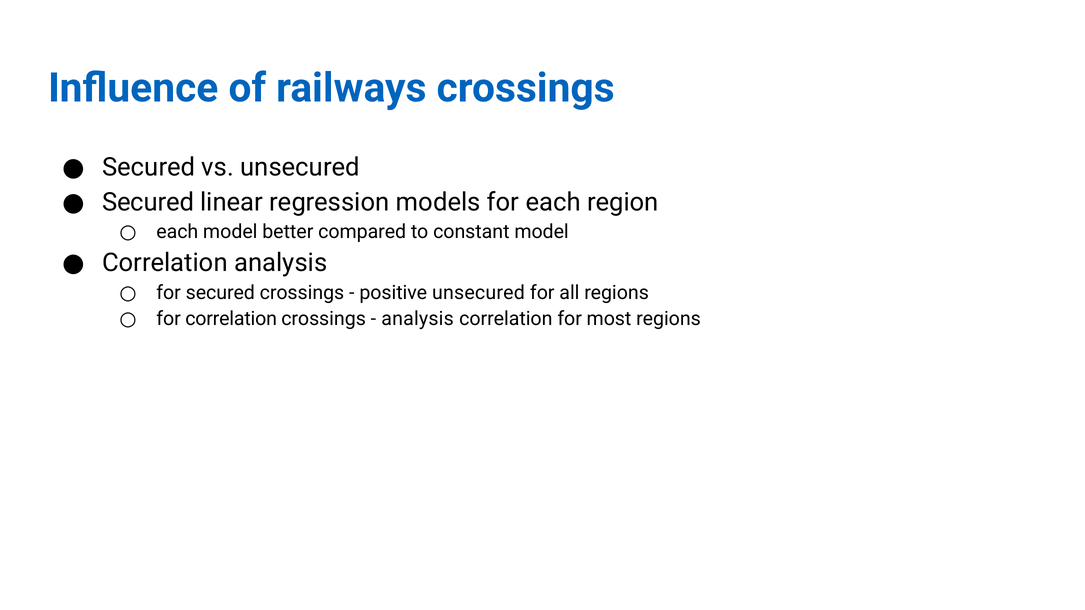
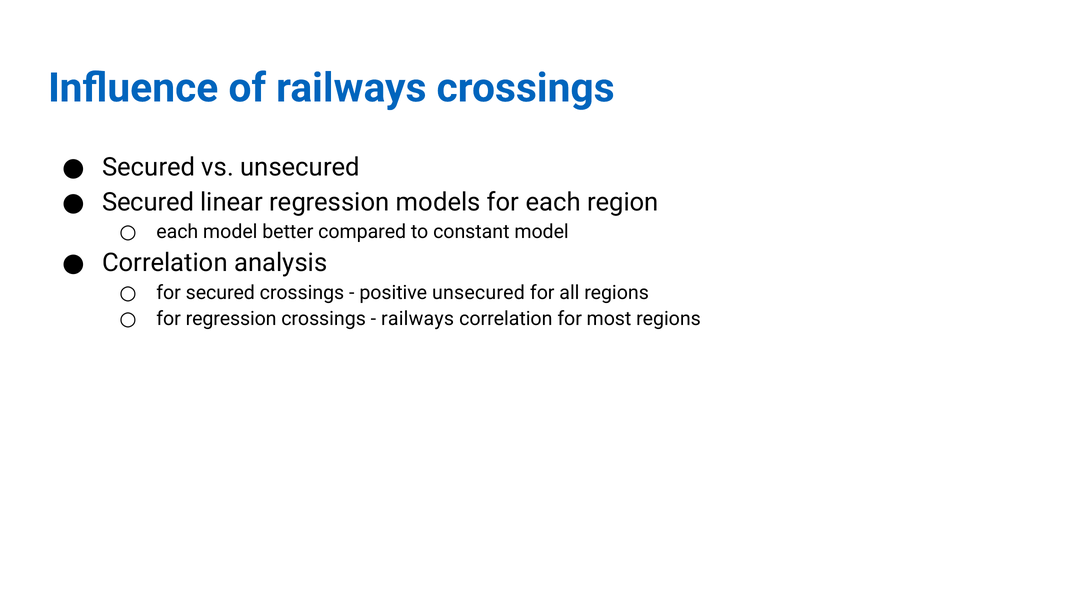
for correlation: correlation -> regression (231, 319)
analysis: analysis -> railways (418, 319)
